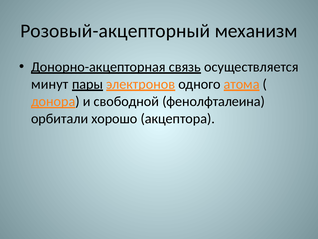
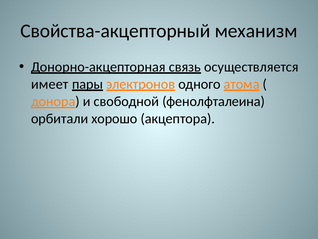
Розовый-акцепторный: Розовый-акцепторный -> Свойства-акцепторный (115, 31)
минут: минут -> имеет (50, 84)
